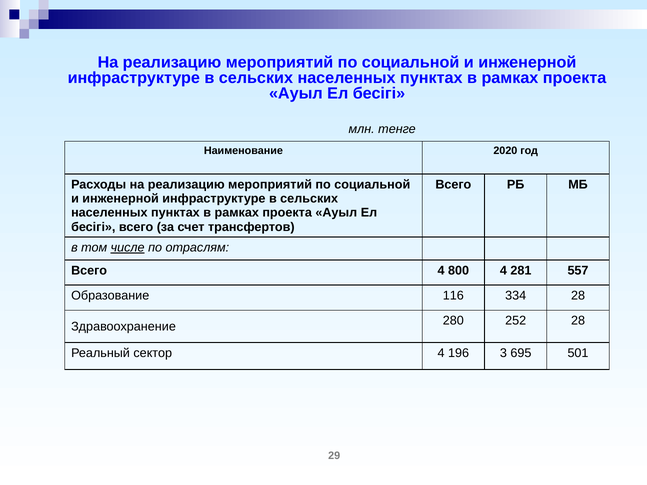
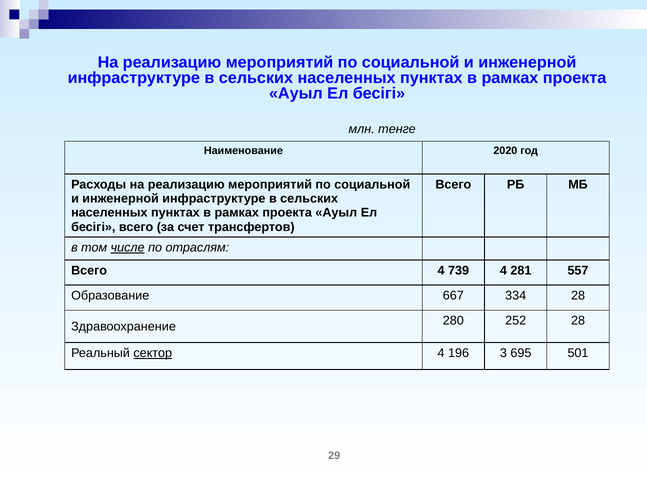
800: 800 -> 739 (459, 271)
116: 116 -> 667 (453, 296)
сектор underline: none -> present (153, 353)
